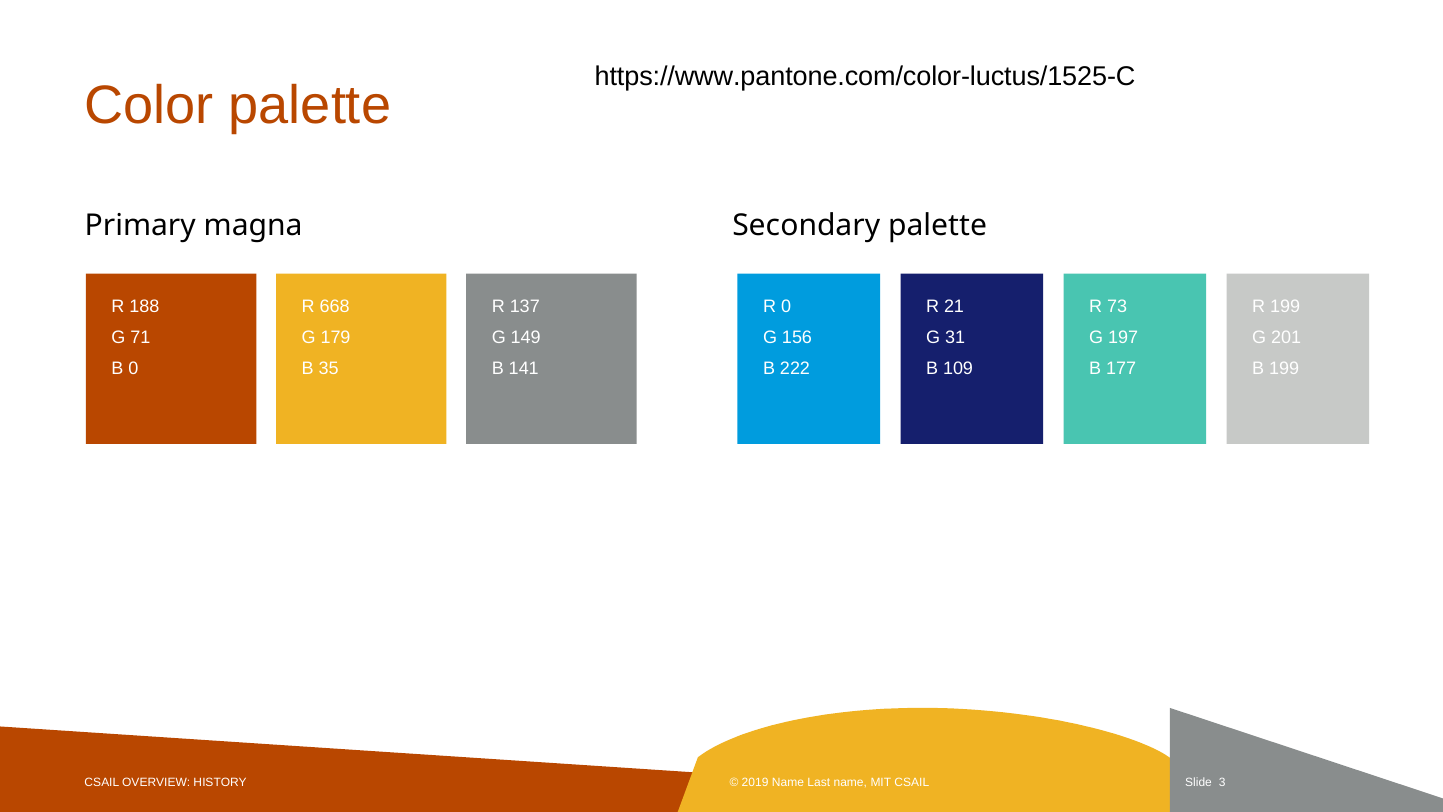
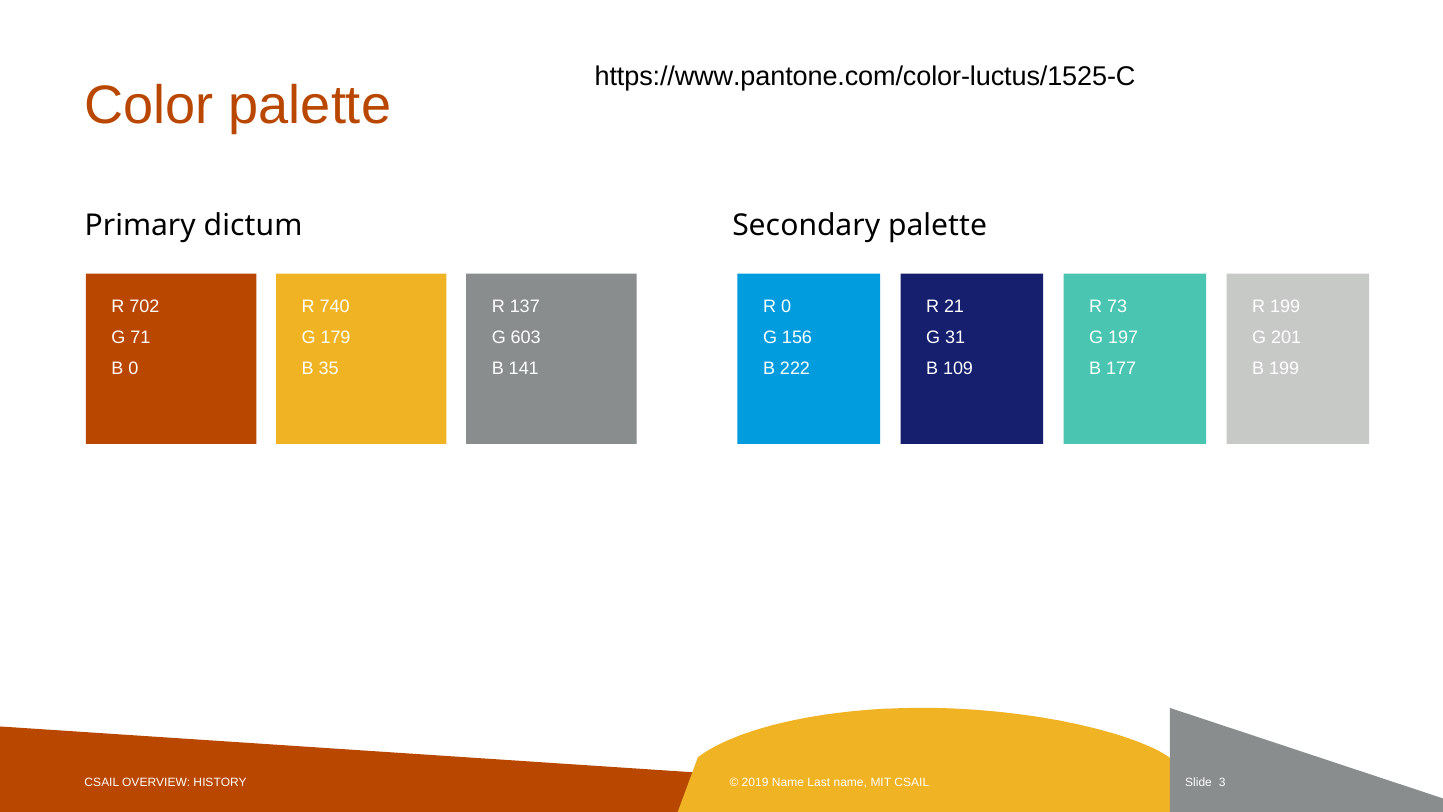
magna: magna -> dictum (253, 226)
188: 188 -> 702 (144, 307)
668: 668 -> 740 (335, 307)
149: 149 -> 603 (526, 337)
